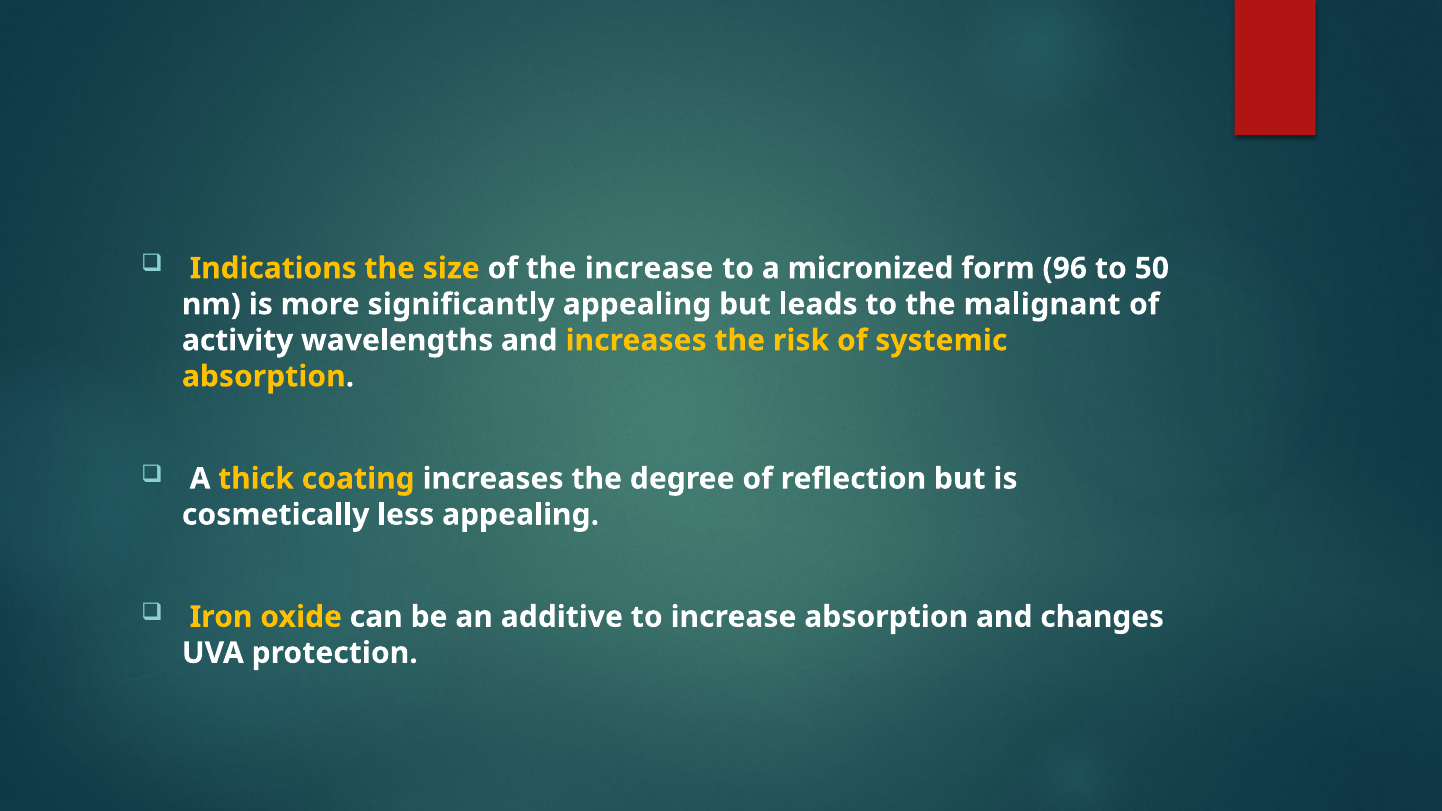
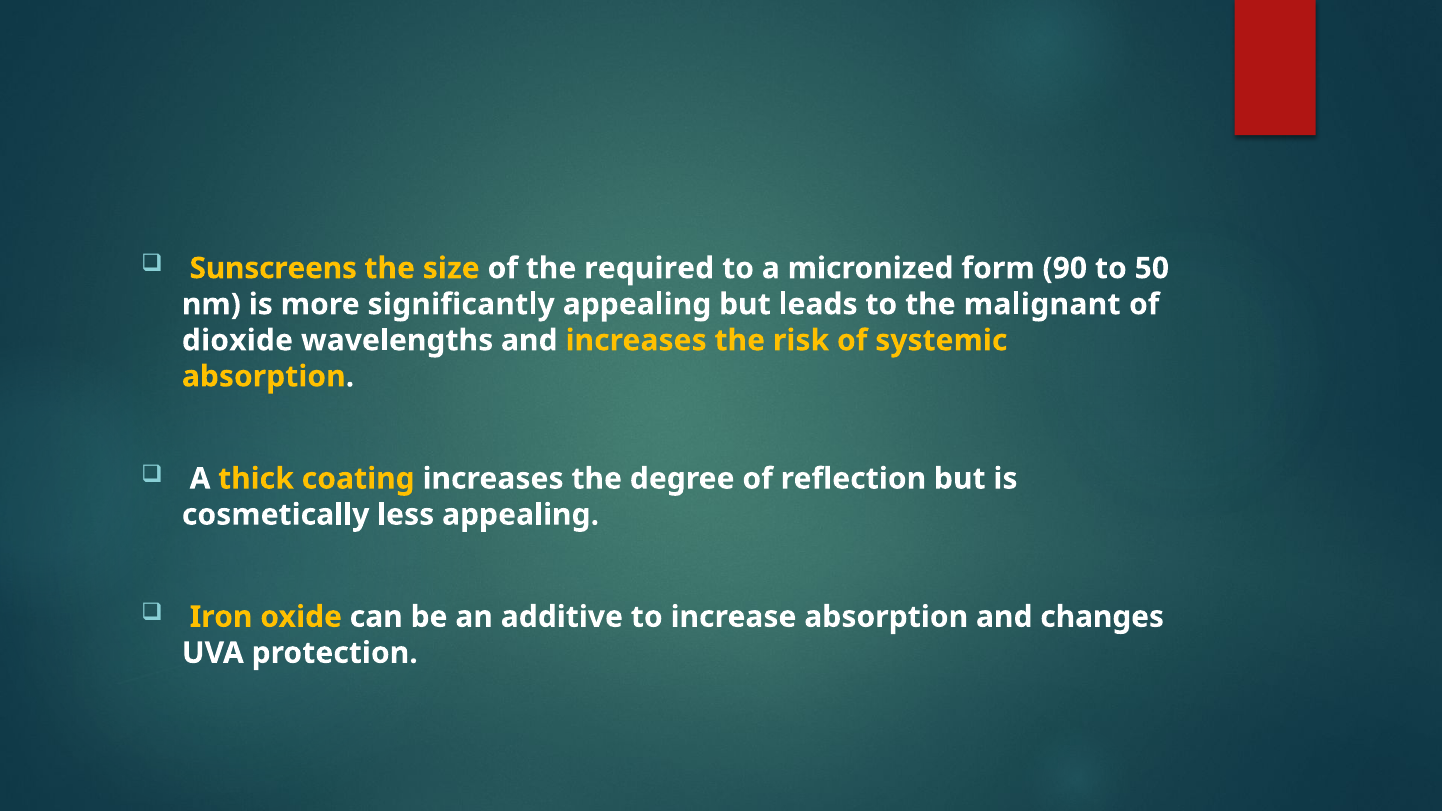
Indications: Indications -> Sunscreens (273, 268)
the increase: increase -> required (649, 268)
96: 96 -> 90 (1065, 268)
activity: activity -> dioxide (237, 340)
